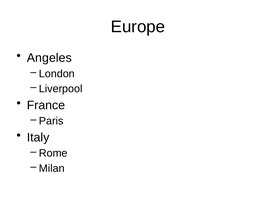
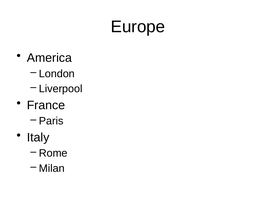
Angeles: Angeles -> America (49, 58)
